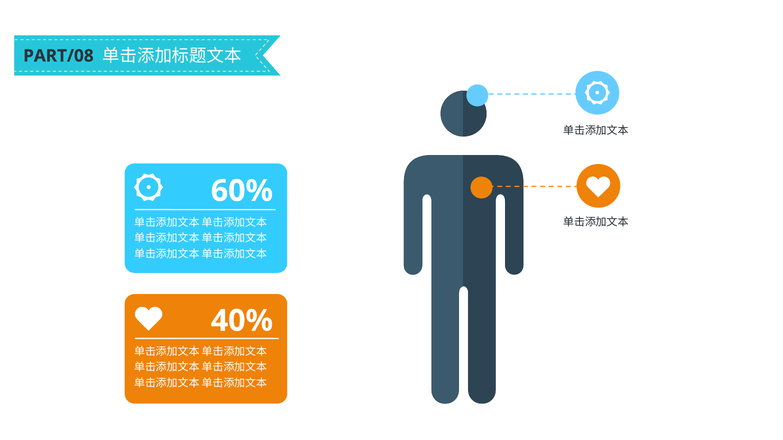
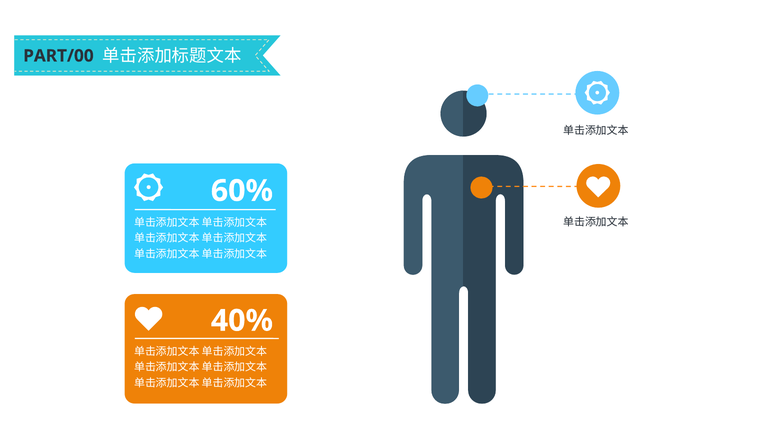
PART/08: PART/08 -> PART/00 (58, 56)
